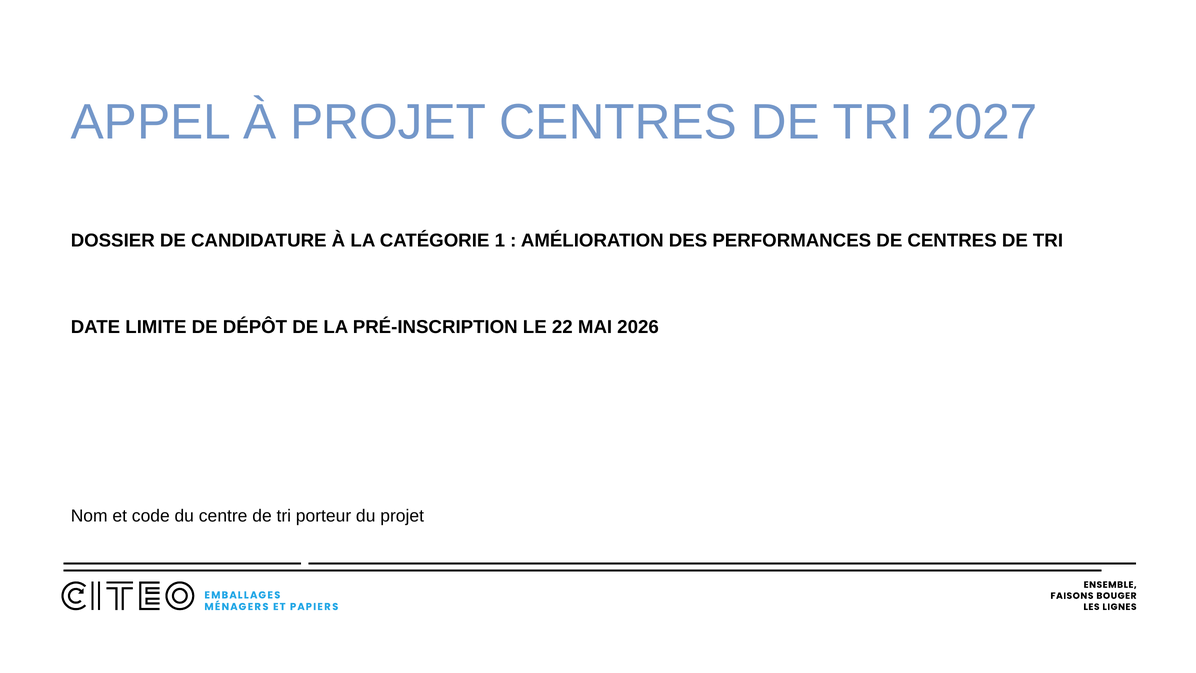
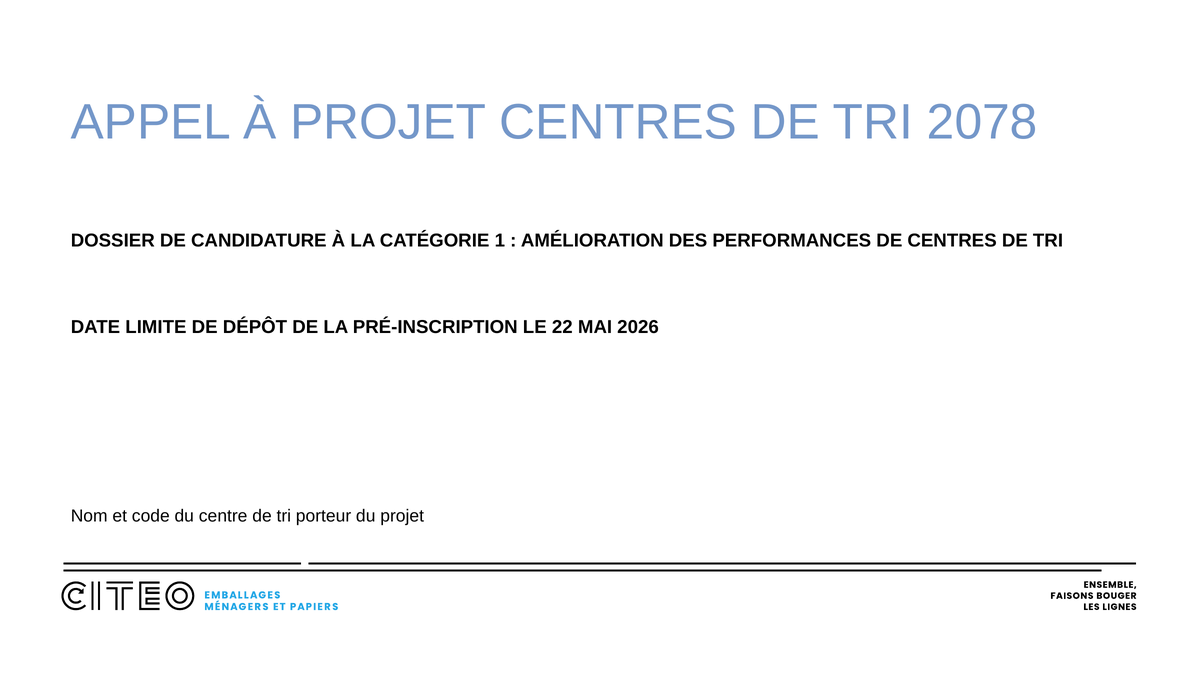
2027: 2027 -> 2078 (982, 122)
